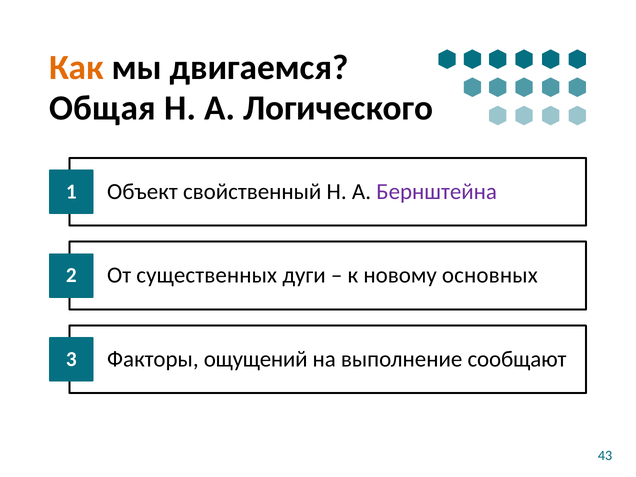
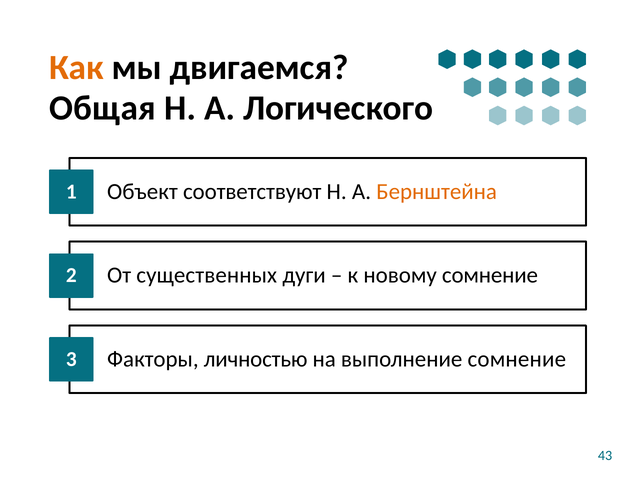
свойственный: свойственный -> соответствуют (252, 192)
Бернштейна colour: purple -> orange (437, 192)
новому основных: основных -> сомнение (490, 275)
ощущений: ощущений -> личностью (256, 359)
выполнение сообщают: сообщают -> сомнение (517, 359)
